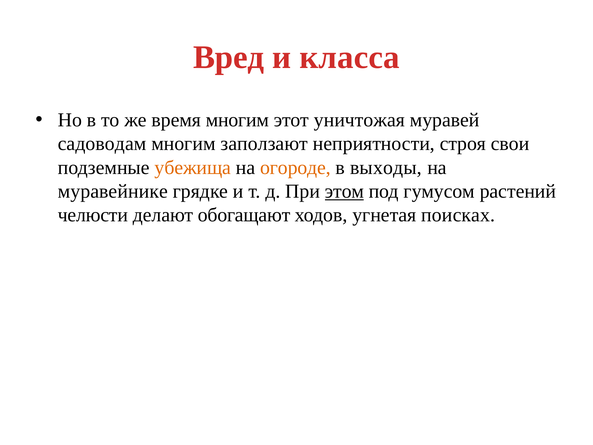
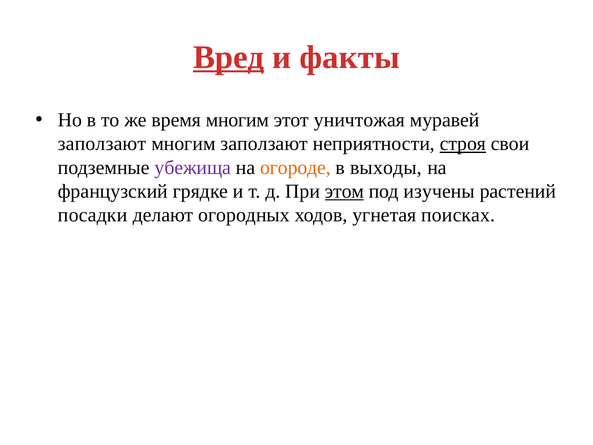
Вред underline: none -> present (229, 57)
класса: класса -> факты (350, 57)
садоводам: садоводам -> заползают (102, 144)
строя underline: none -> present (463, 144)
убежища colour: orange -> purple (193, 167)
муравейнике: муравейнике -> французский (113, 191)
гумусом: гумусом -> изучены (439, 191)
челюсти: челюсти -> посадки (93, 215)
обогащают: обогащают -> огородных (244, 215)
